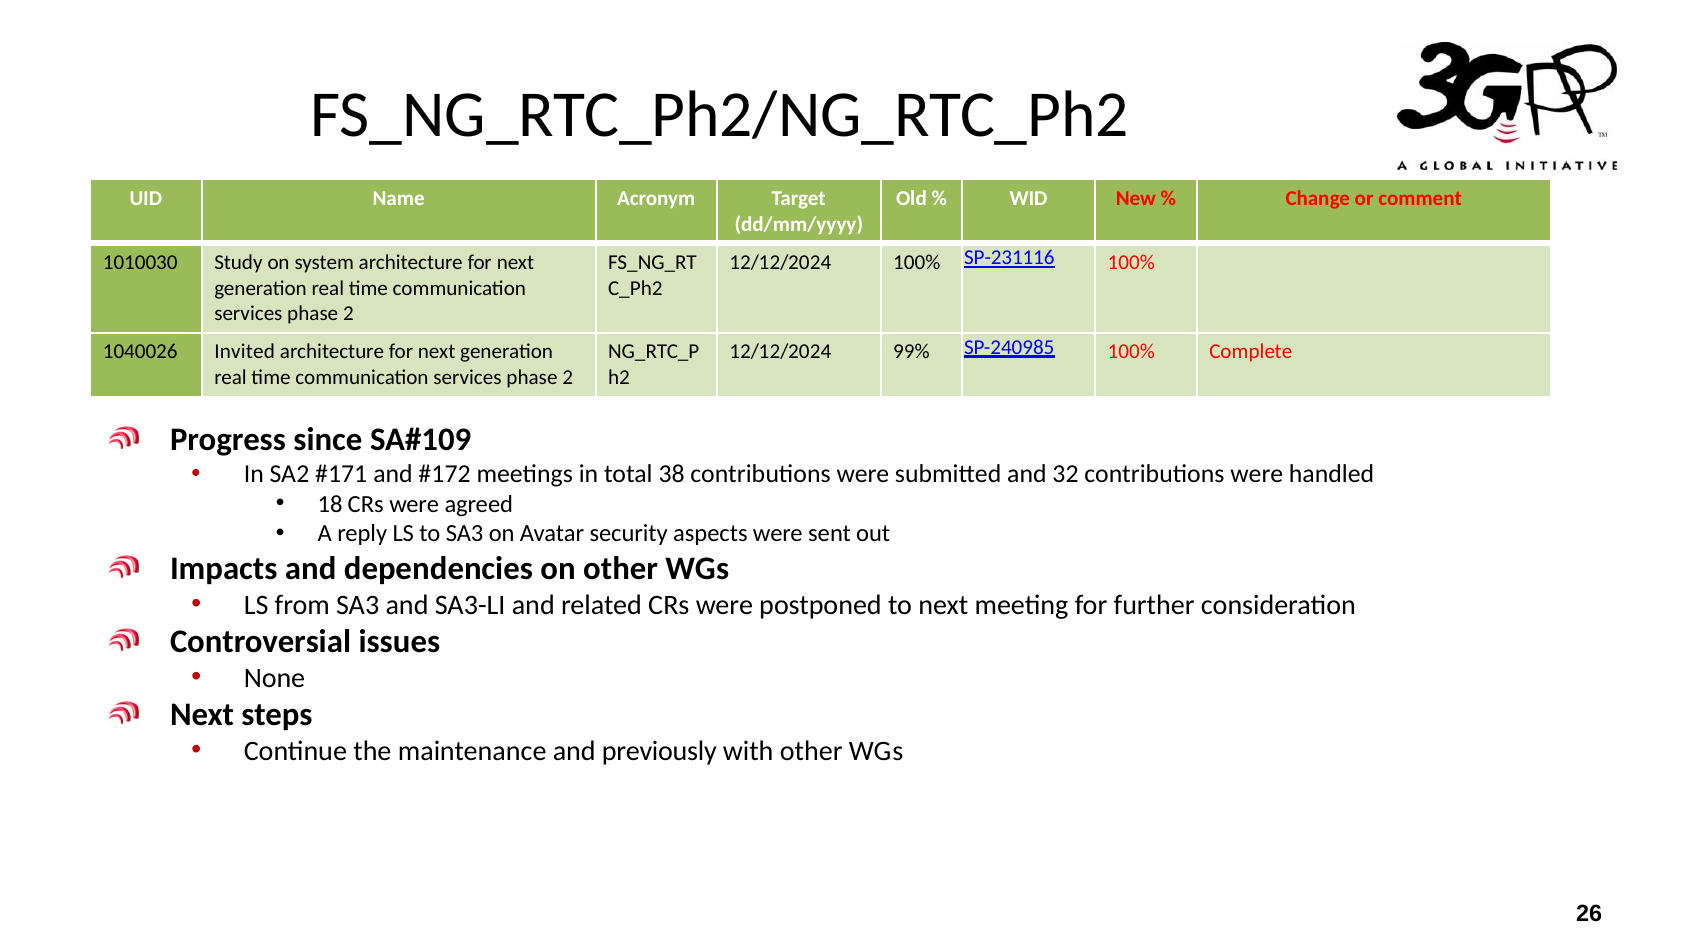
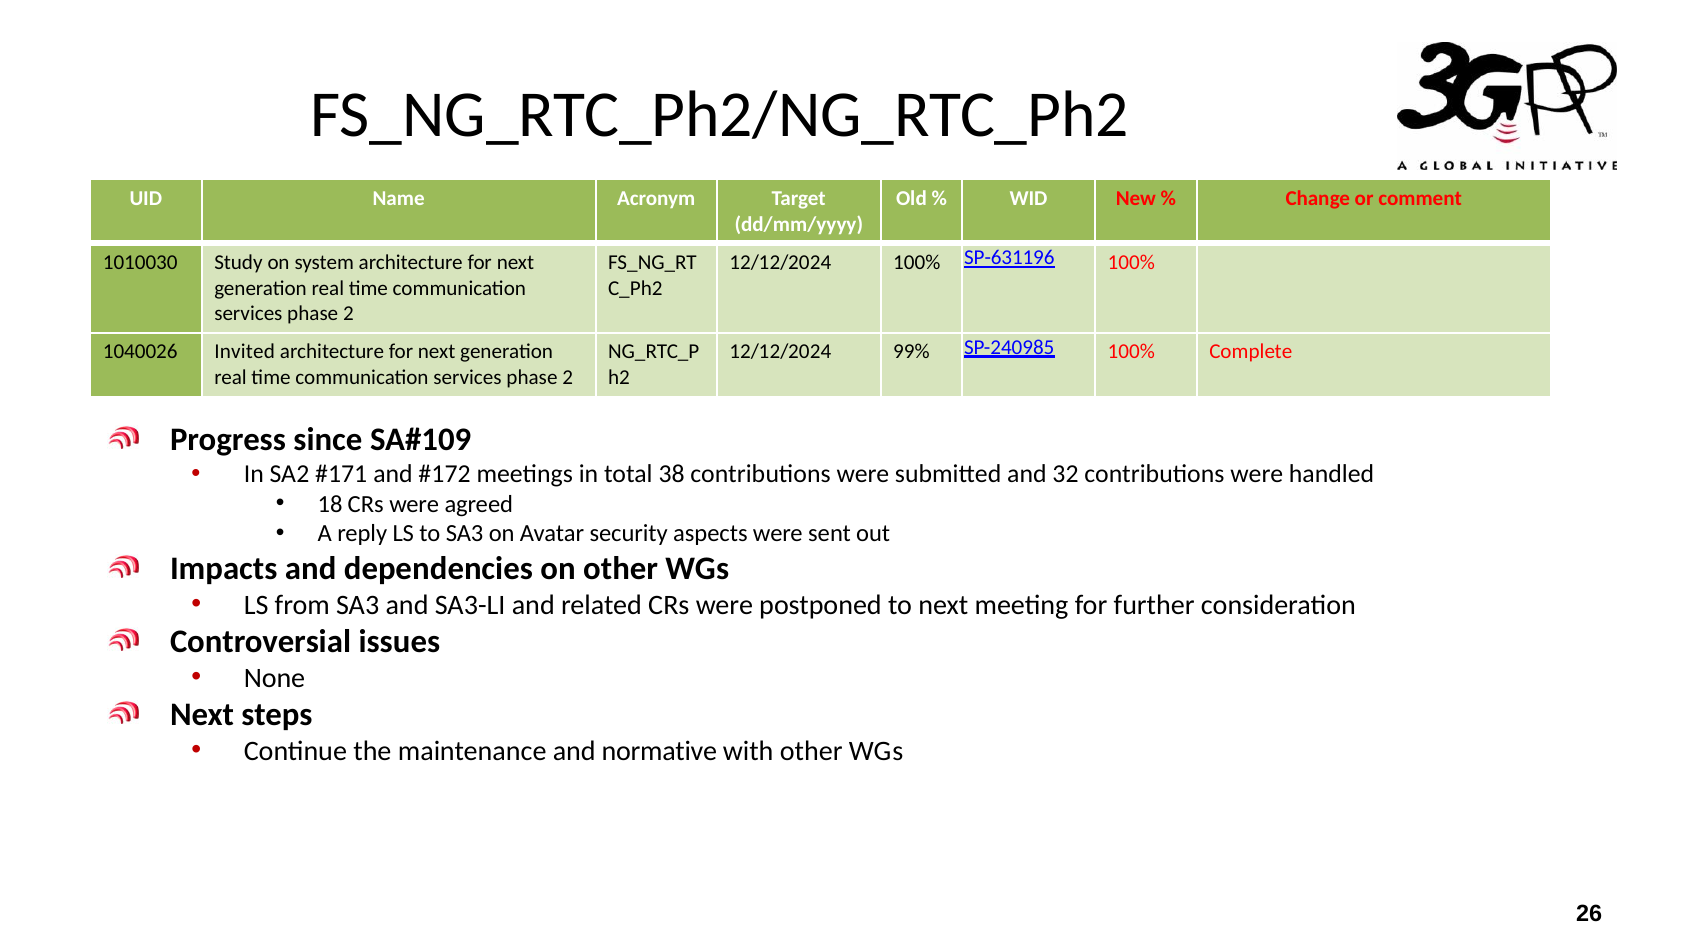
SP-231116: SP-231116 -> SP-631196 (1009, 258)
previously: previously -> normative (659, 751)
